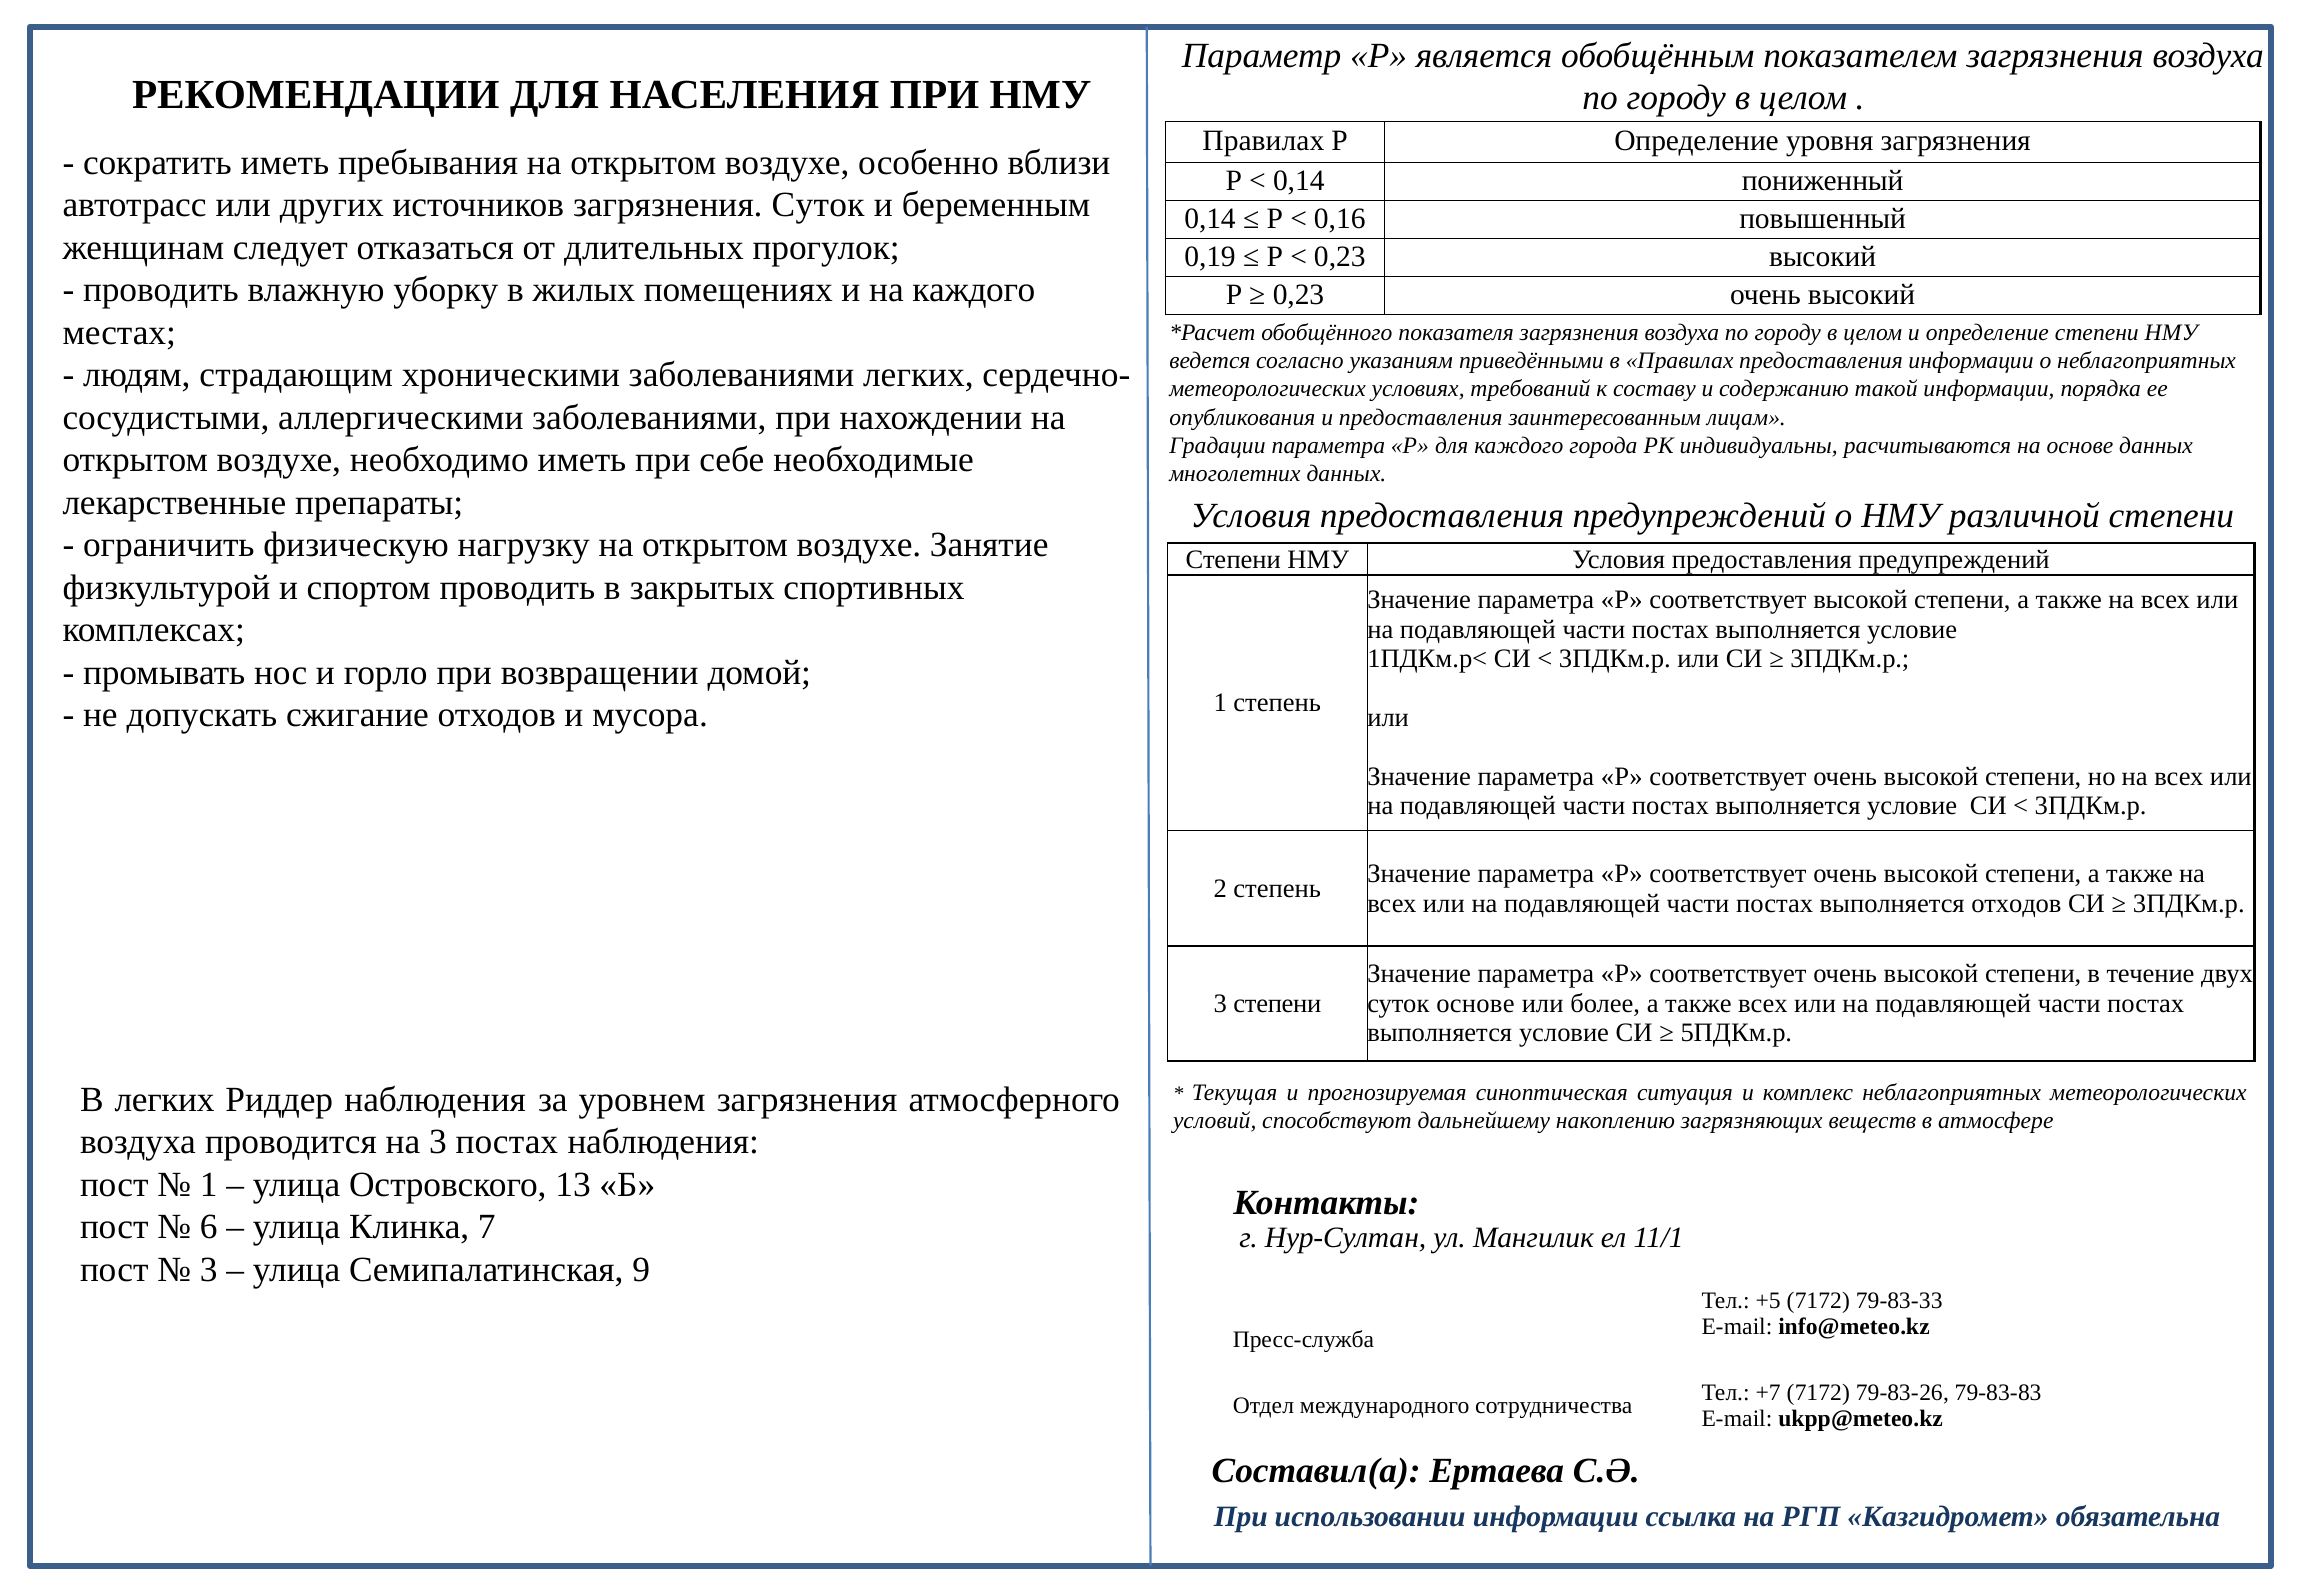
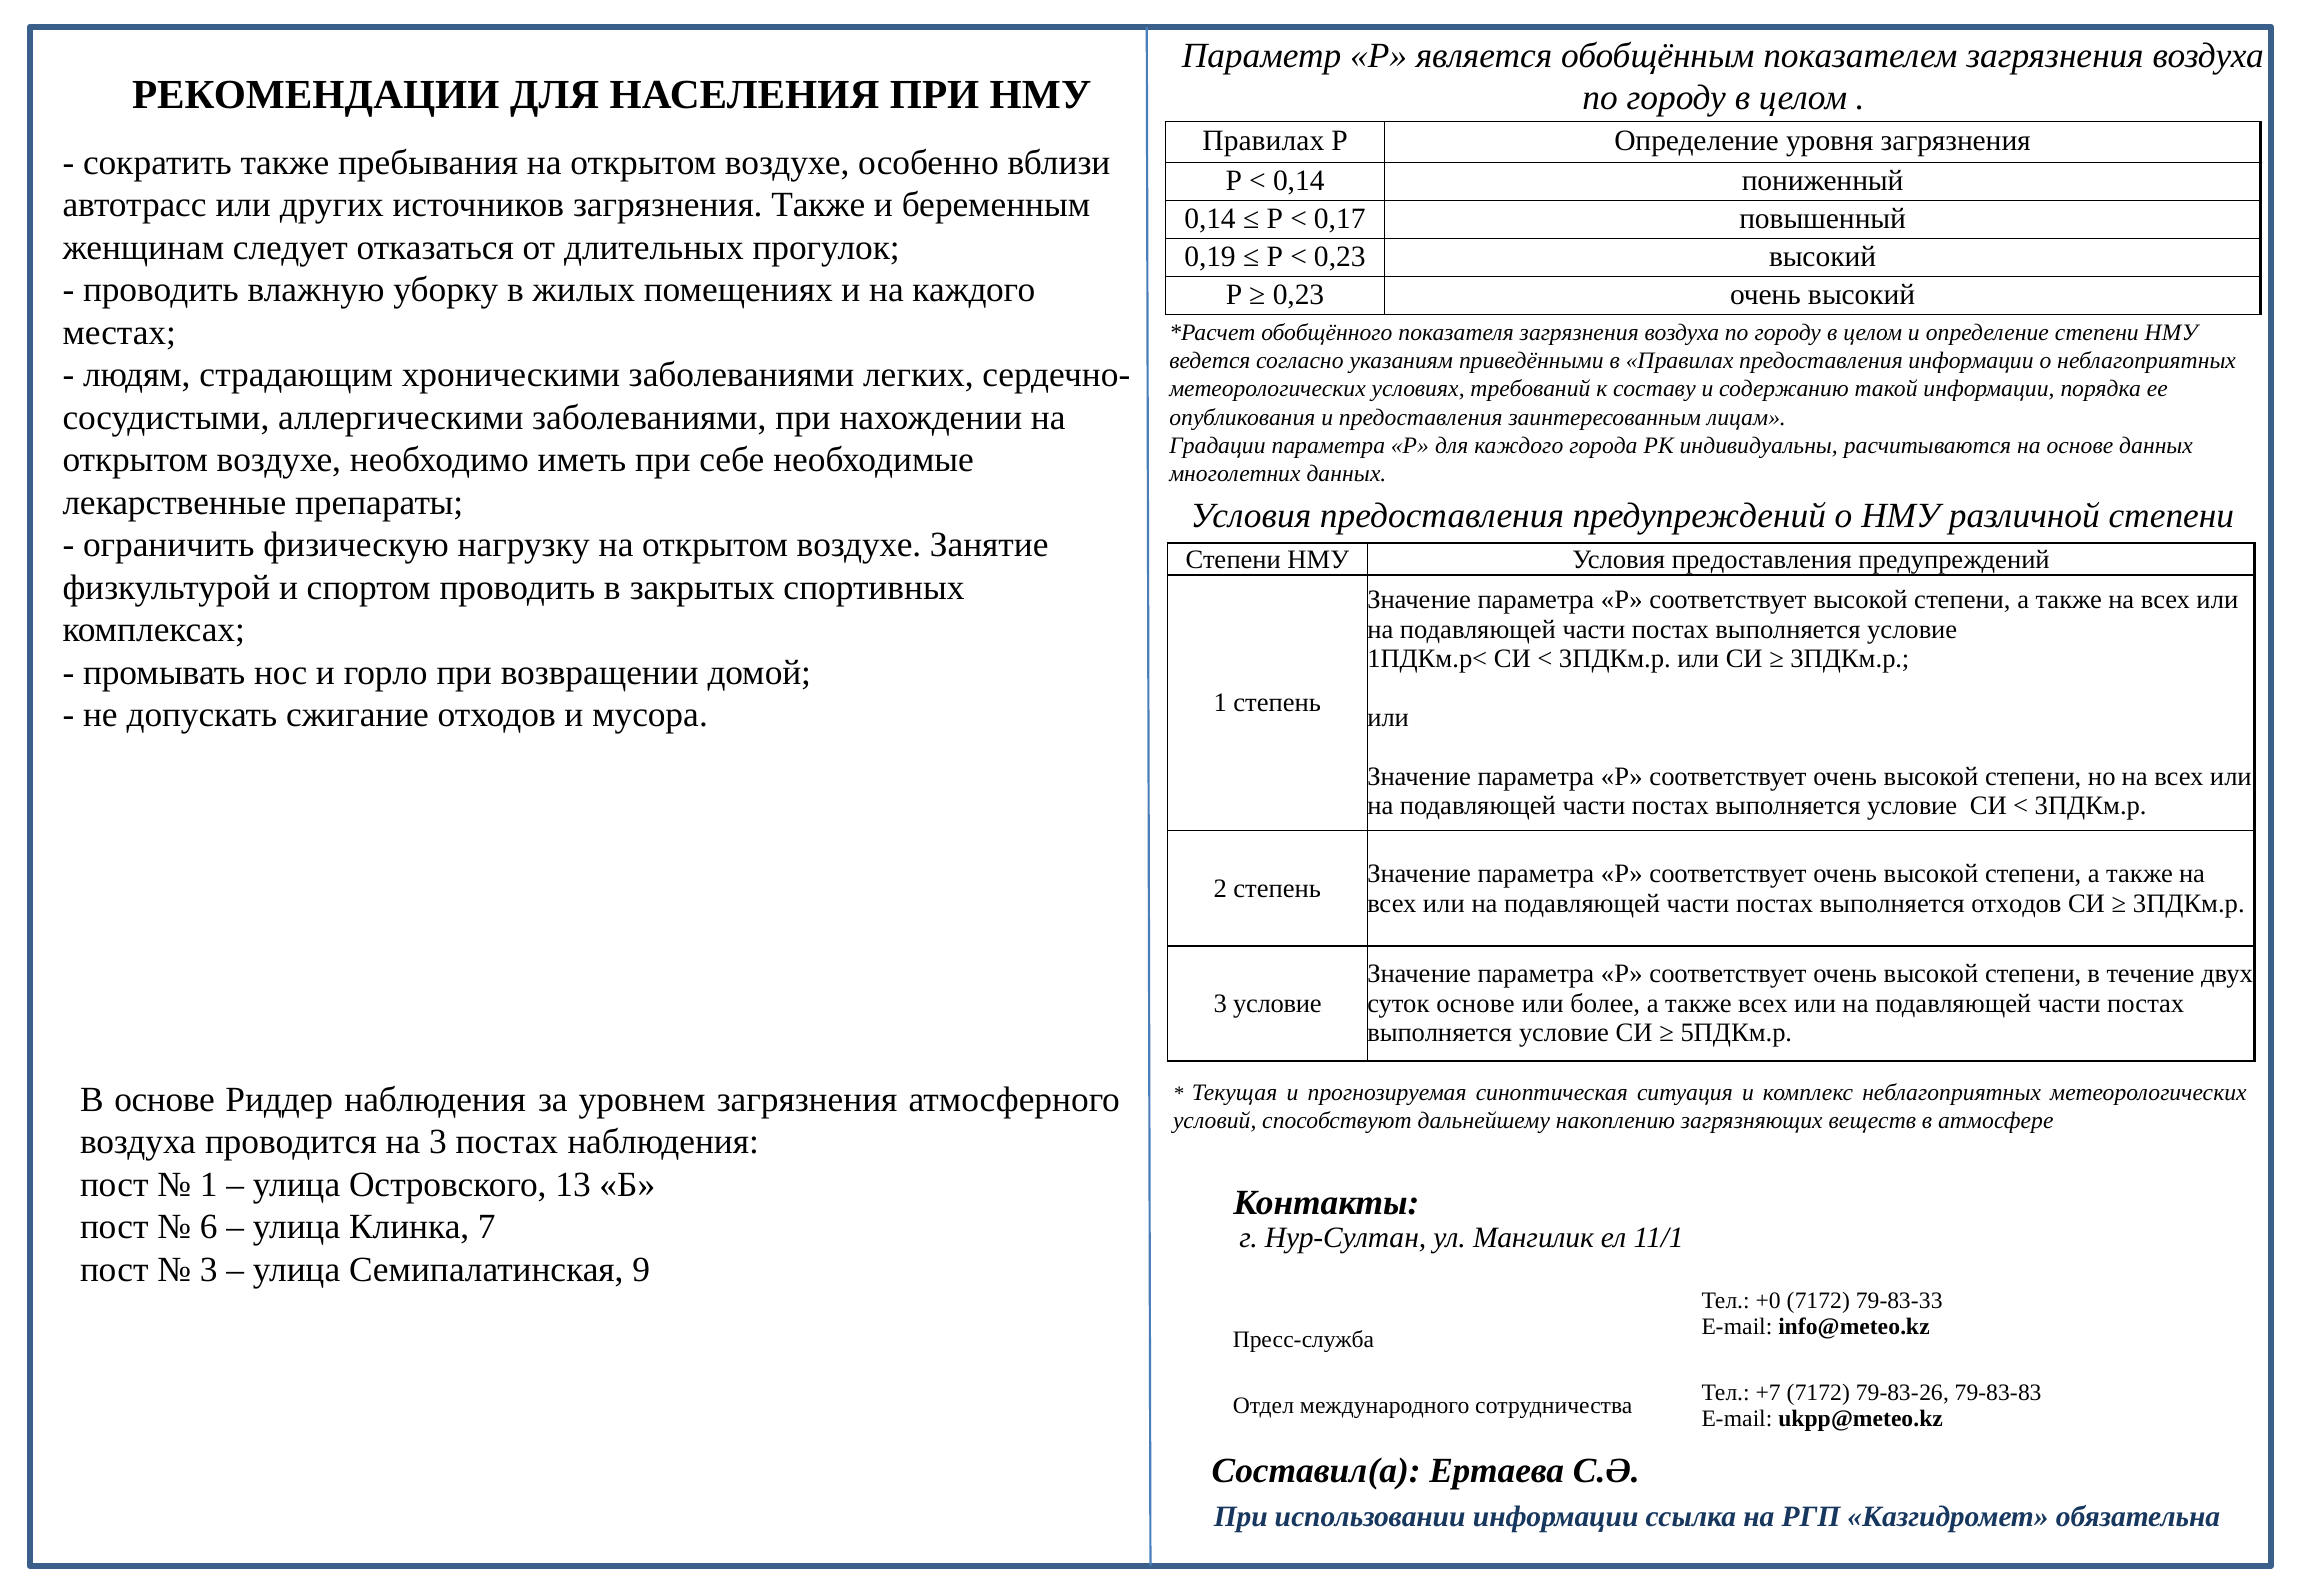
сократить иметь: иметь -> также (285, 163)
загрязнения Суток: Суток -> Также (818, 205)
0,16: 0,16 -> 0,17 (1340, 219)
3 степени: степени -> условие (1277, 1004)
В легких: легких -> основе (165, 1100)
+5: +5 -> +0 (1768, 1300)
